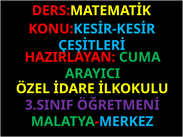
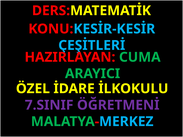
3.SINIF: 3.SINIF -> 7.SINIF (49, 105)
